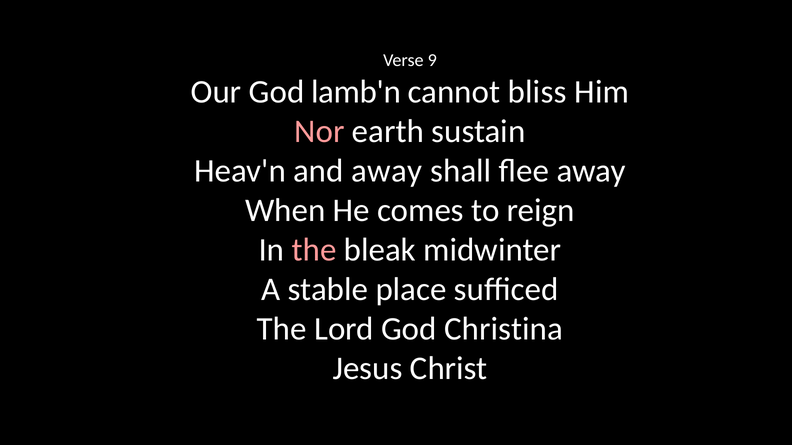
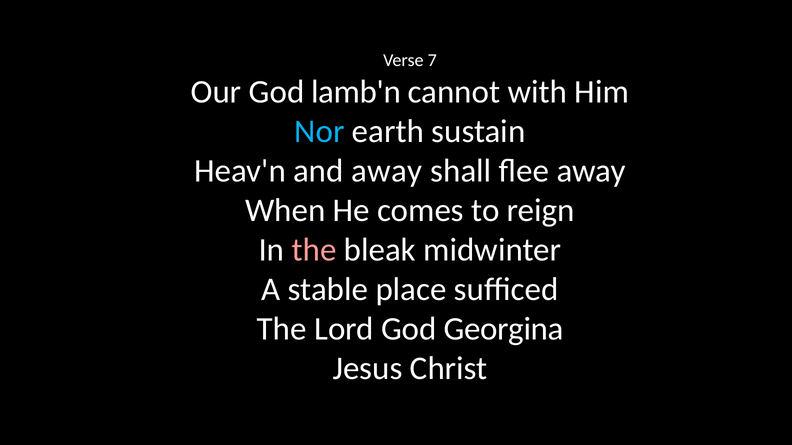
9: 9 -> 7 (432, 60)
bliss: bliss -> with (537, 92)
Nor colour: pink -> light blue (320, 131)
Christina: Christina -> Georgina (504, 329)
